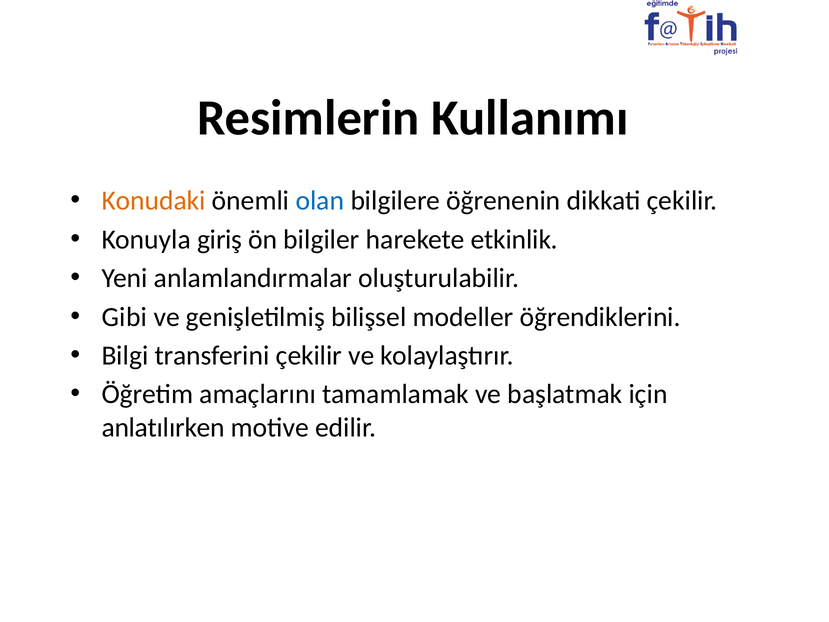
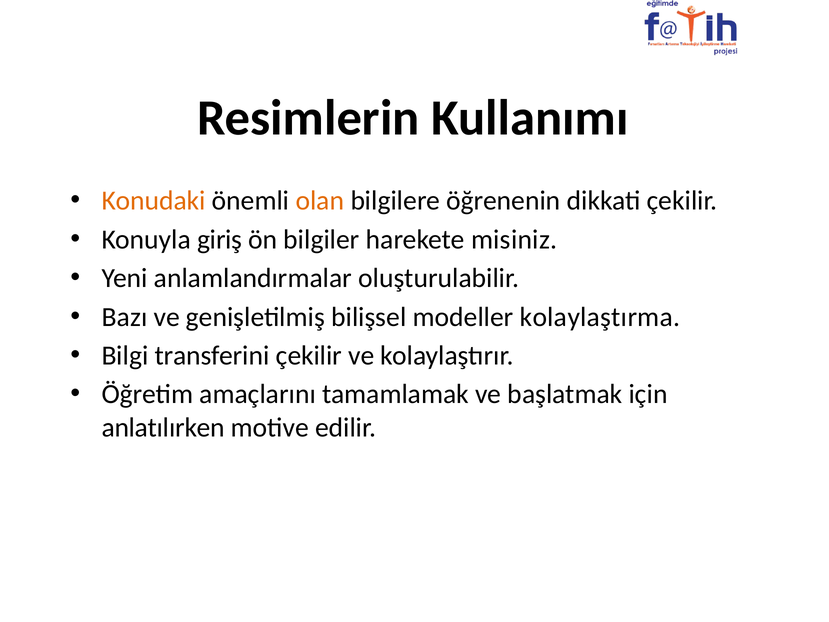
olan colour: blue -> orange (320, 201)
etkinlik: etkinlik -> misiniz (514, 239)
Gibi: Gibi -> Bazı (125, 317)
öğrendiklerini: öğrendiklerini -> kolaylaştırma (600, 317)
